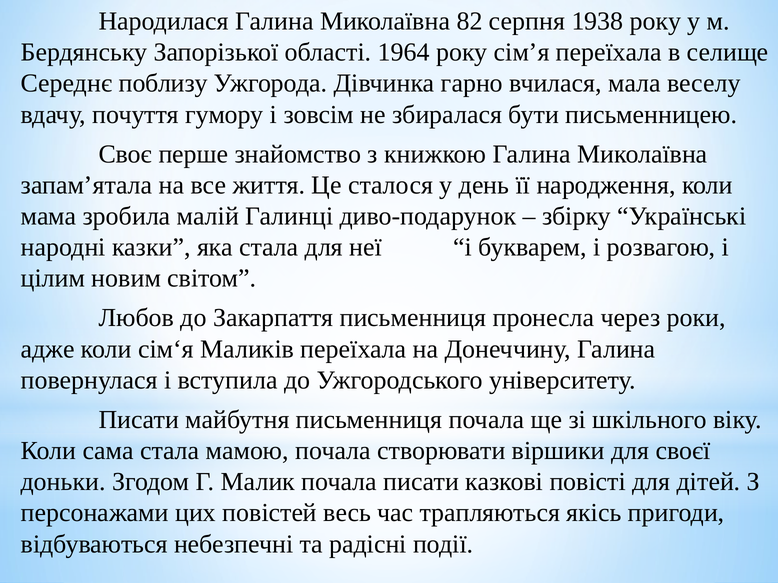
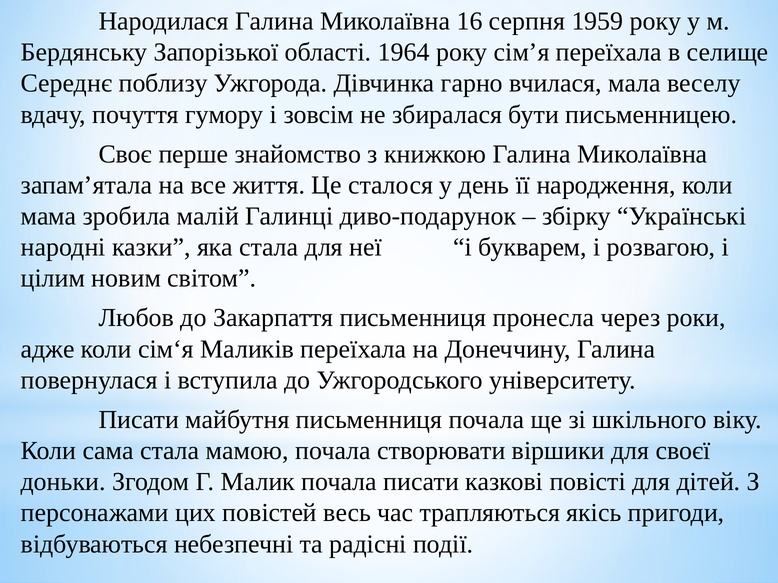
82: 82 -> 16 (470, 21)
1938: 1938 -> 1959 (597, 21)
